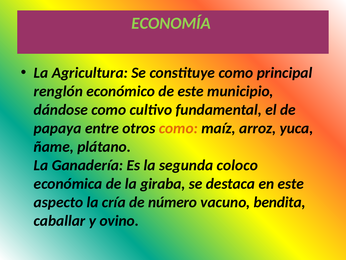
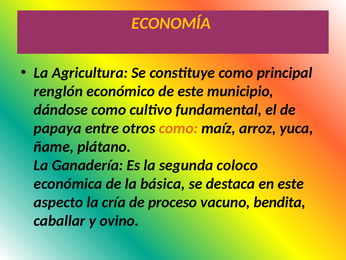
ECONOMÍA colour: light green -> yellow (171, 23)
giraba: giraba -> básica (163, 183)
número: número -> proceso (173, 202)
